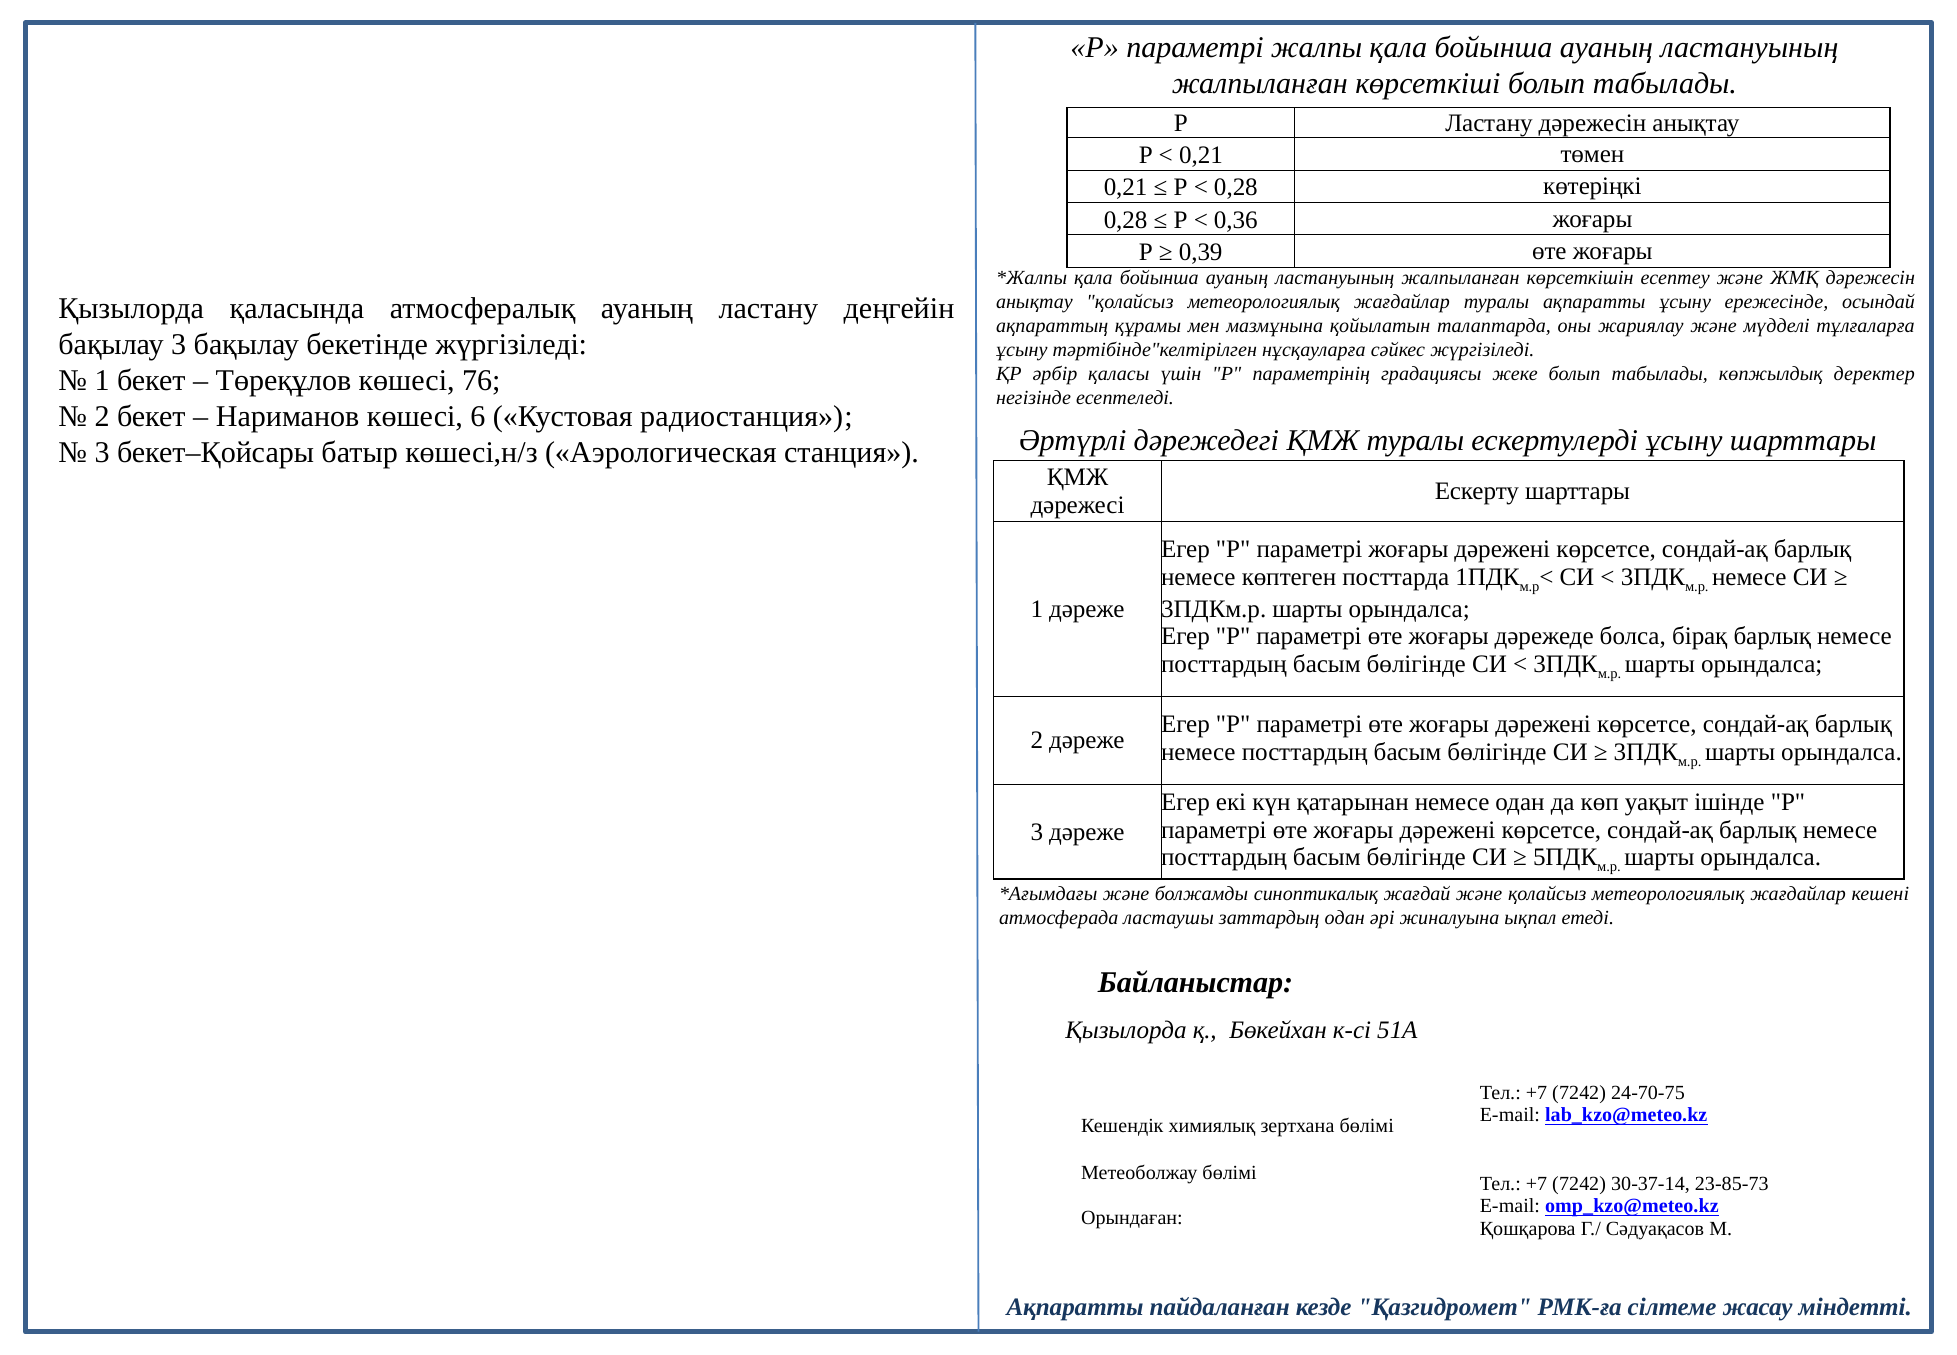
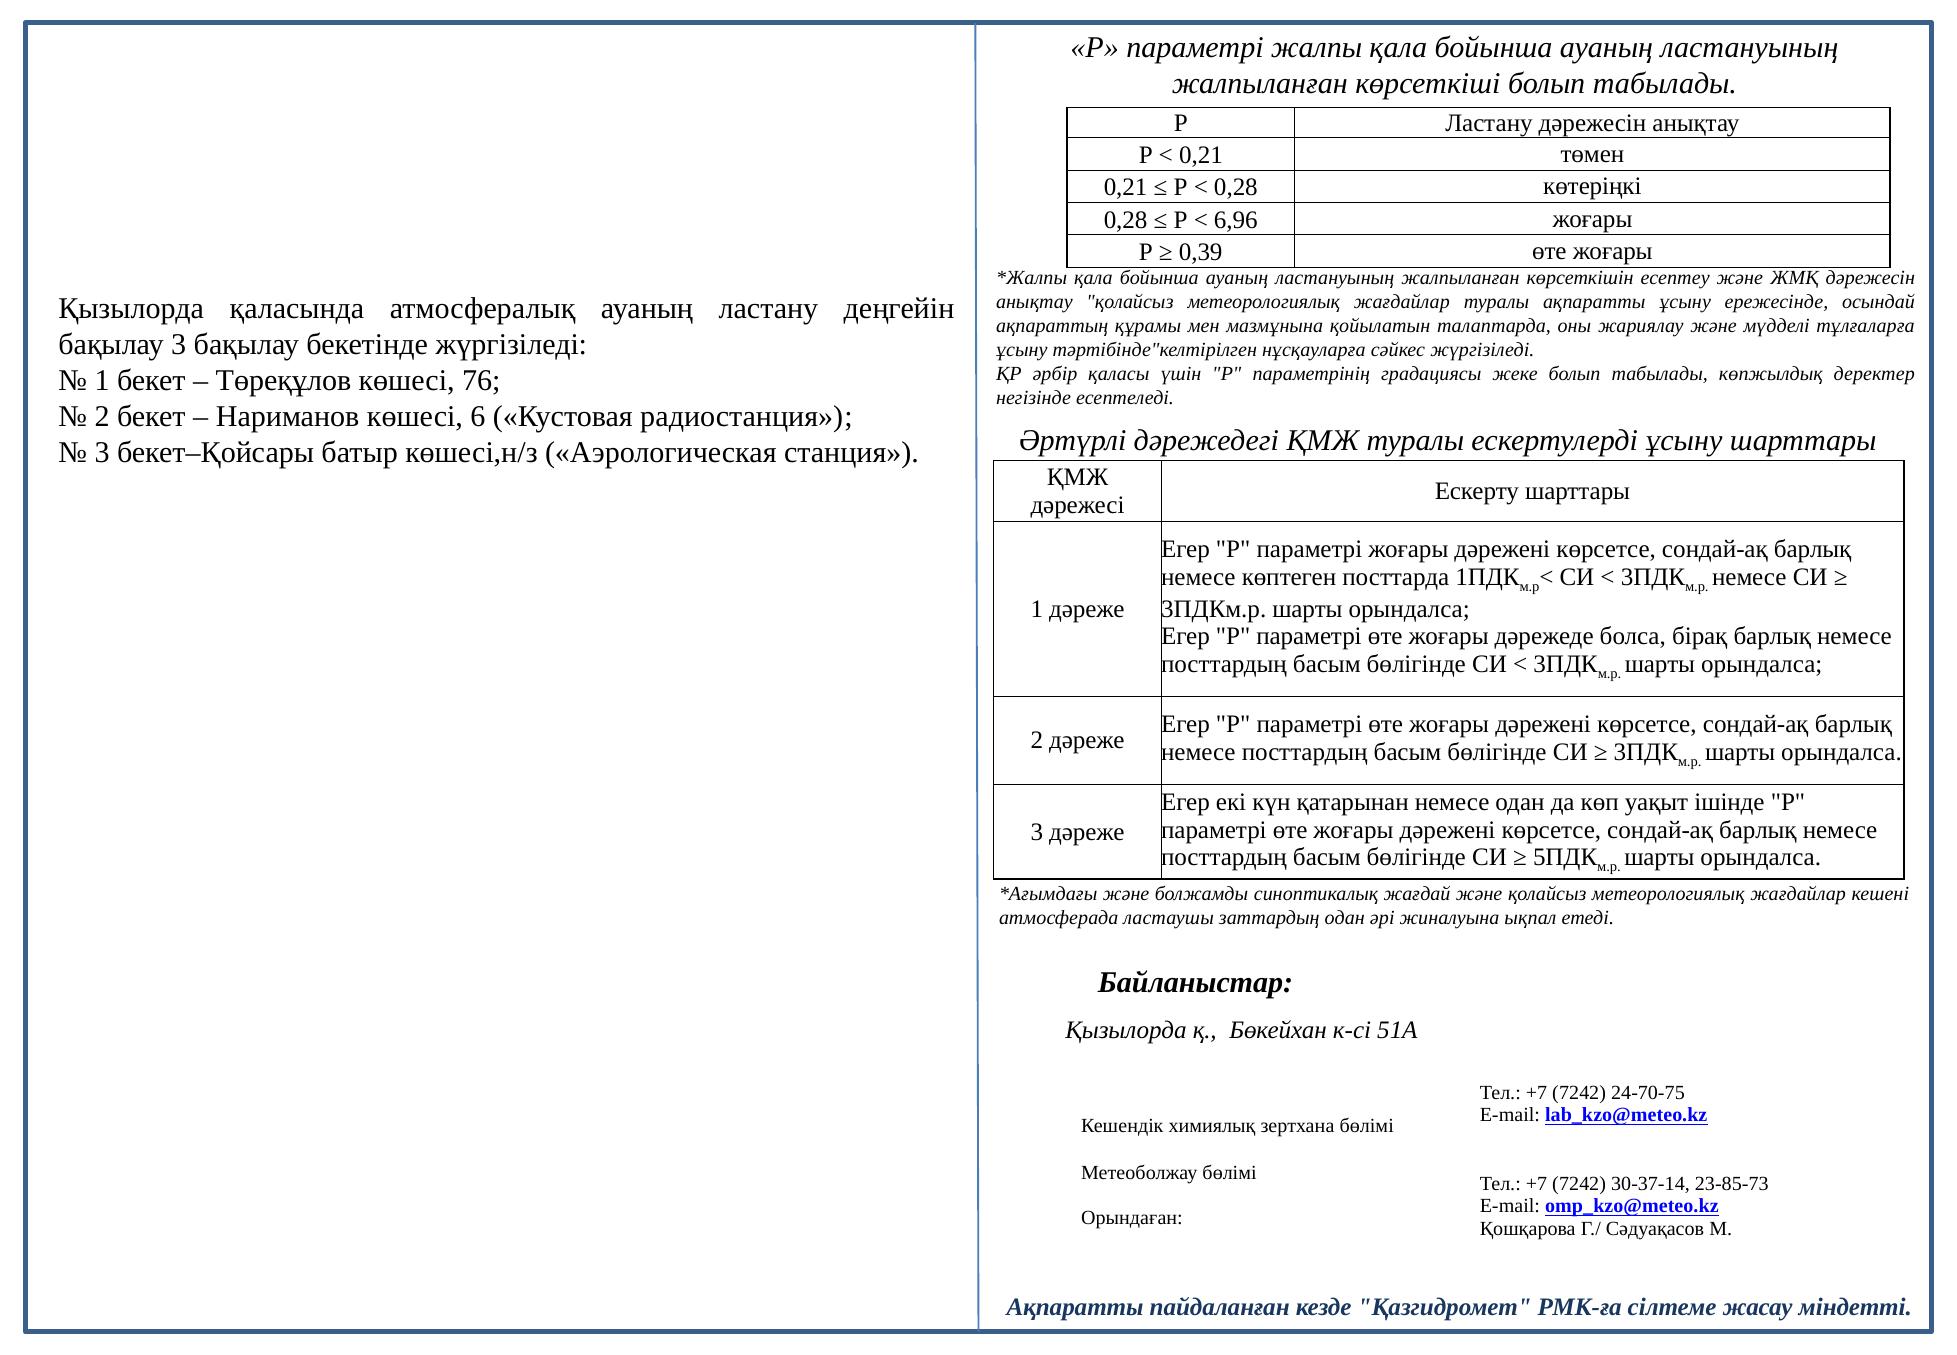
0,36: 0,36 -> 6,96 (1236, 220)
